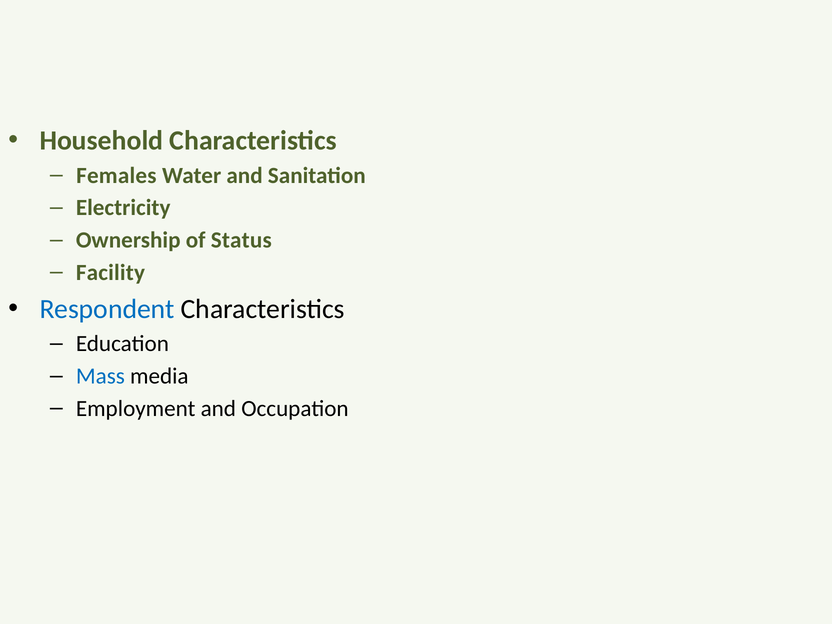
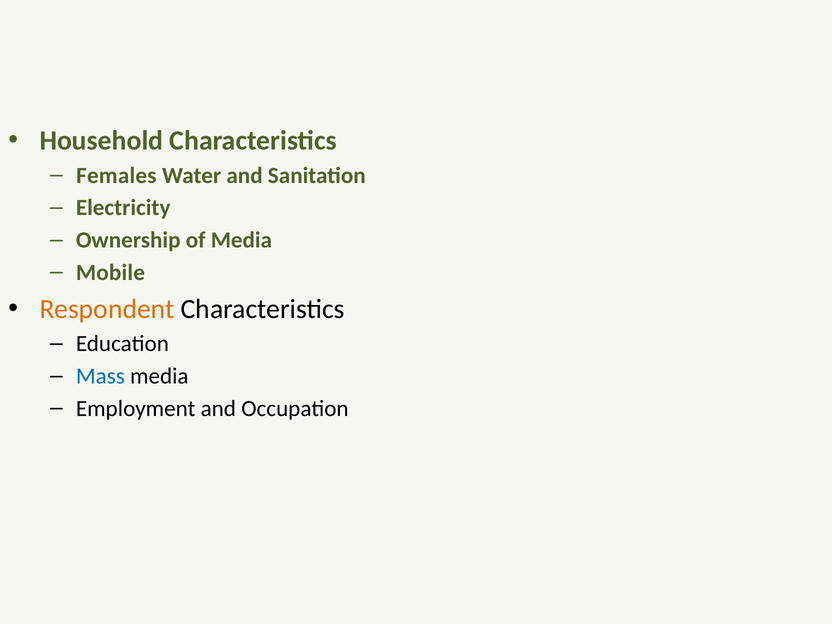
of Status: Status -> Media (241, 240)
Facility: Facility -> Mobile (110, 273)
Respondent colour: blue -> orange (107, 309)
